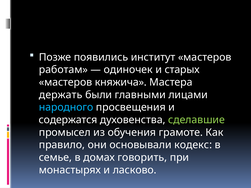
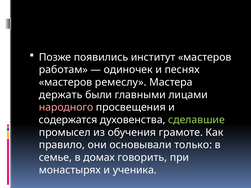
старых: старых -> песнях (182, 70)
княжича: княжича -> ремеслу (121, 82)
народного colour: light blue -> pink (66, 107)
кодекс: кодекс -> только (193, 145)
ласково: ласково -> ученика (135, 170)
